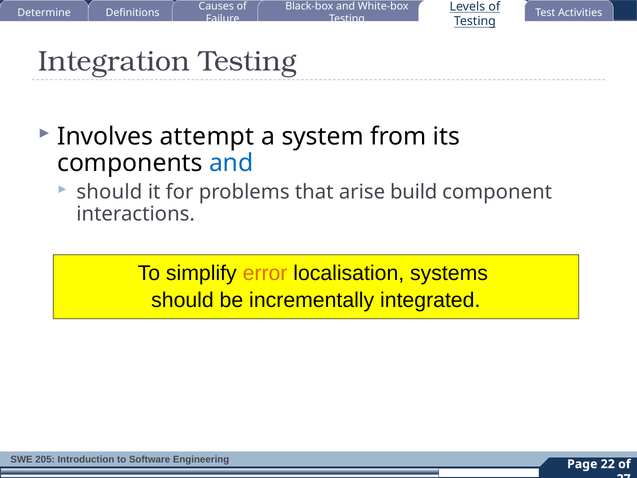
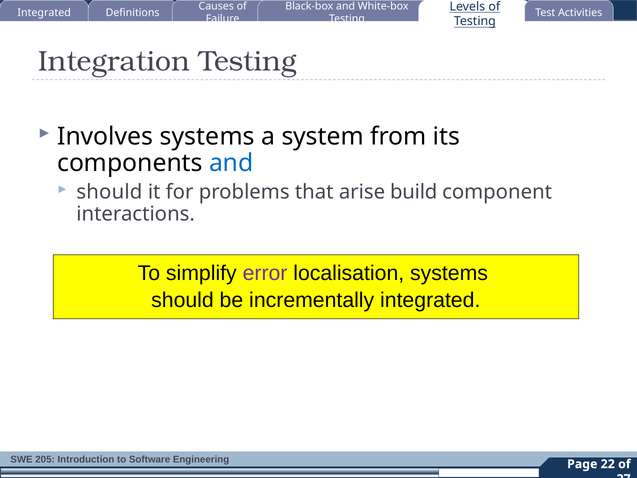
Determine: Determine -> Integrated (44, 12)
Involves attempt: attempt -> systems (207, 136)
error colour: orange -> purple (265, 273)
